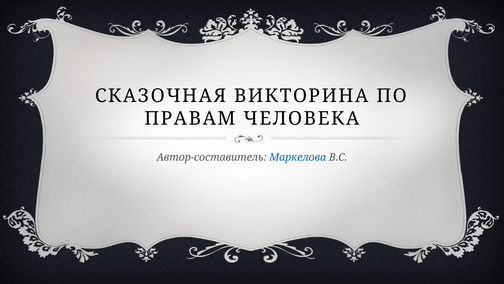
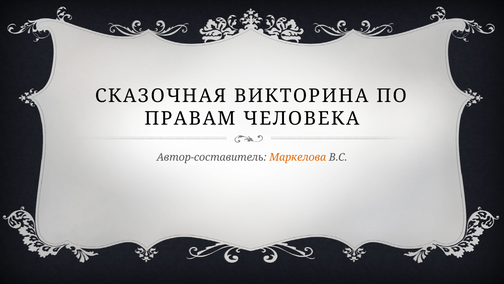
Маркелова colour: blue -> orange (298, 157)
